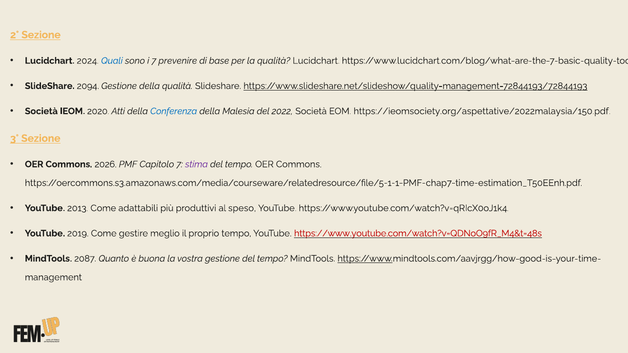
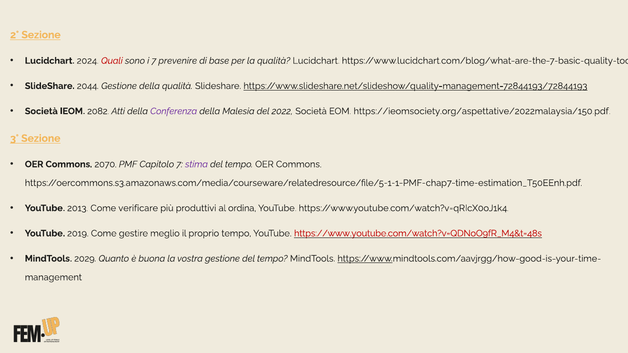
Quali colour: blue -> red (112, 61)
2094: 2094 -> 2044 (88, 86)
2020: 2020 -> 2082 (98, 111)
Conferenza colour: blue -> purple (174, 111)
2026: 2026 -> 2070 (106, 164)
adattabili: adattabili -> verificare (138, 208)
speso: speso -> ordina (242, 208)
2087: 2087 -> 2029 (85, 259)
